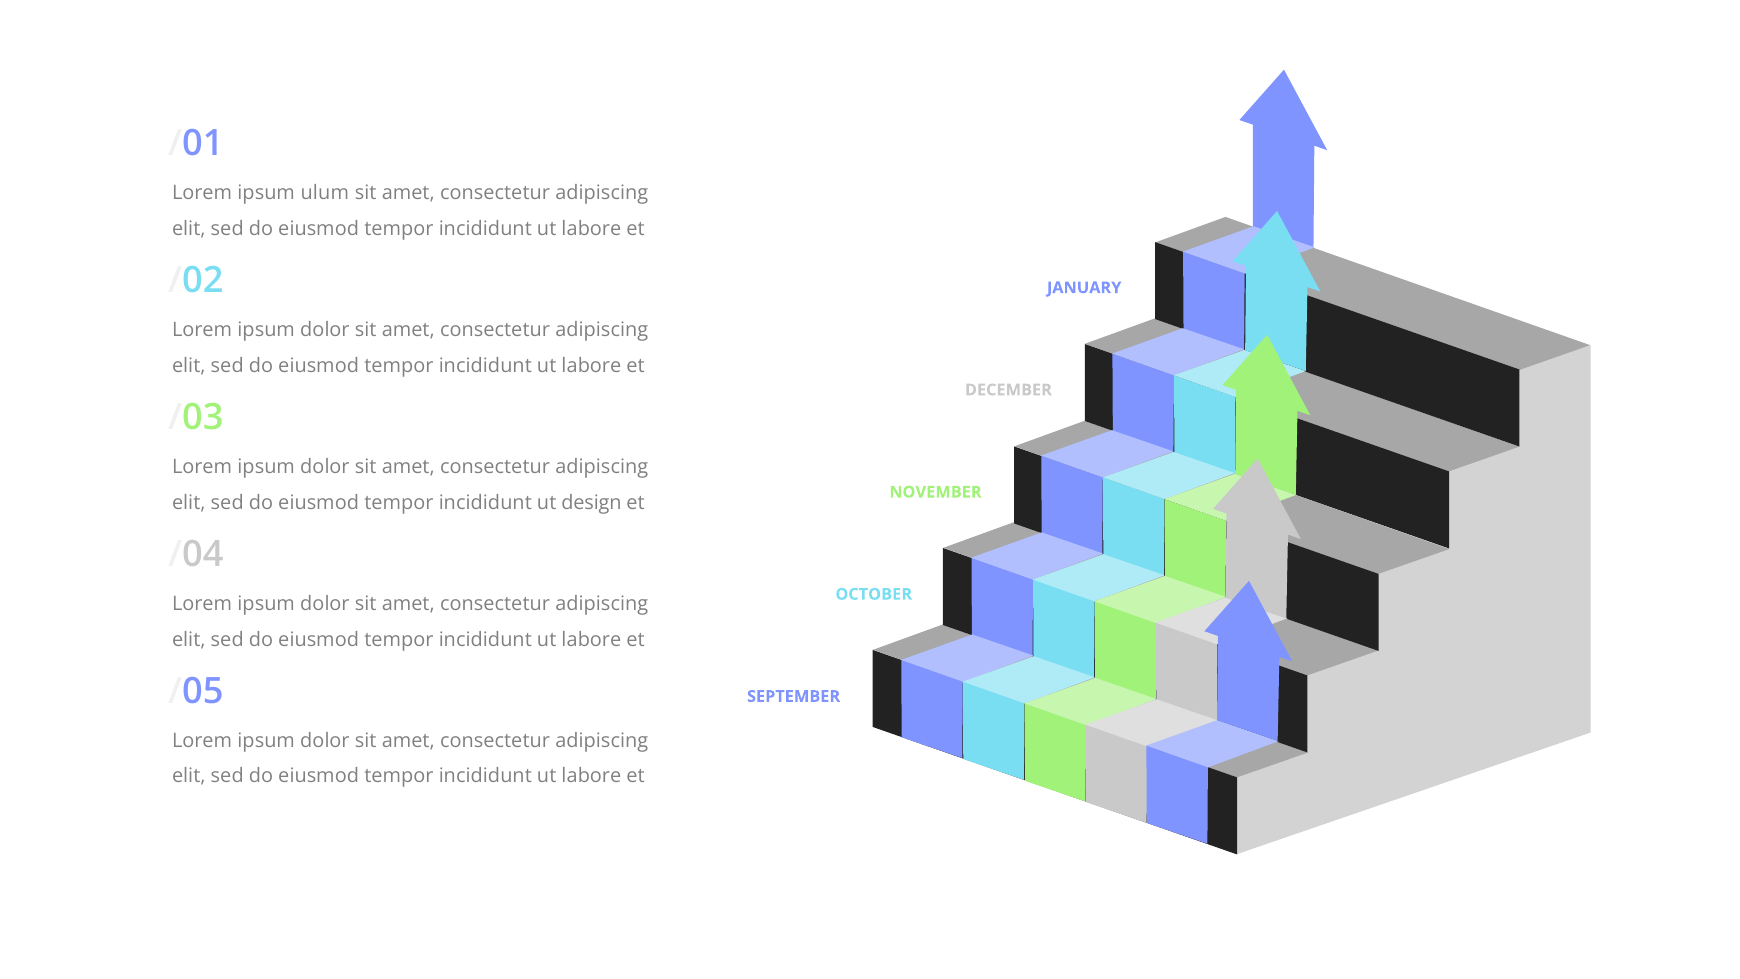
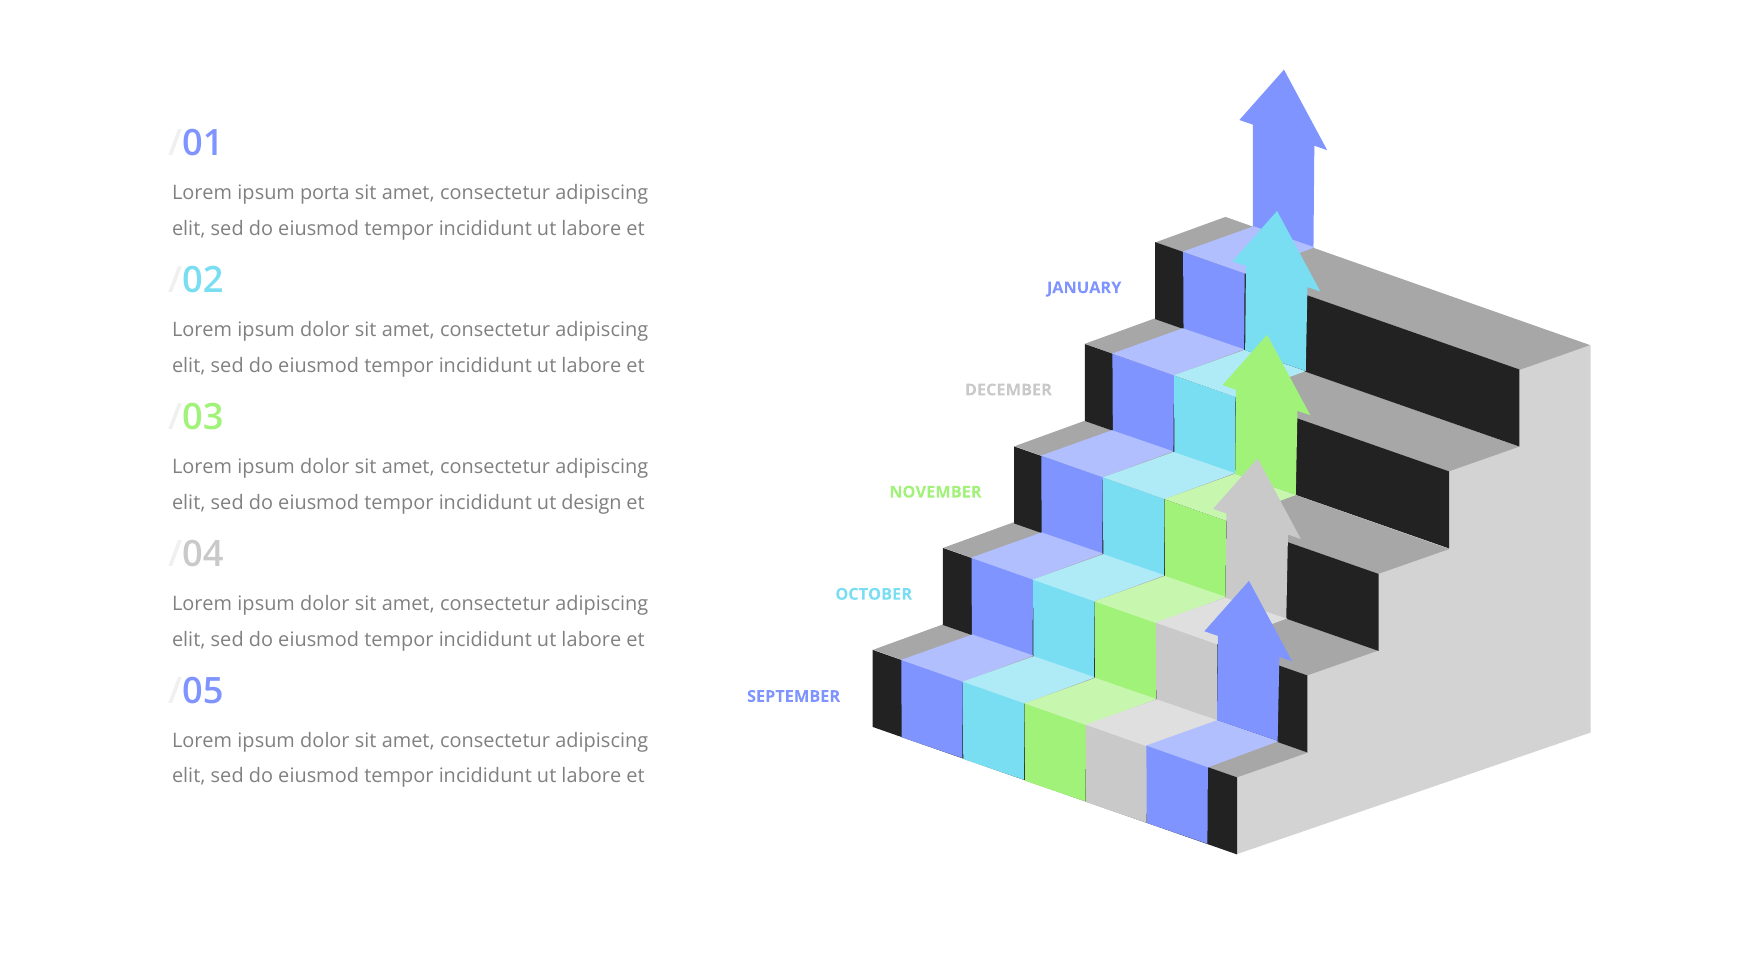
ulum: ulum -> porta (325, 193)
